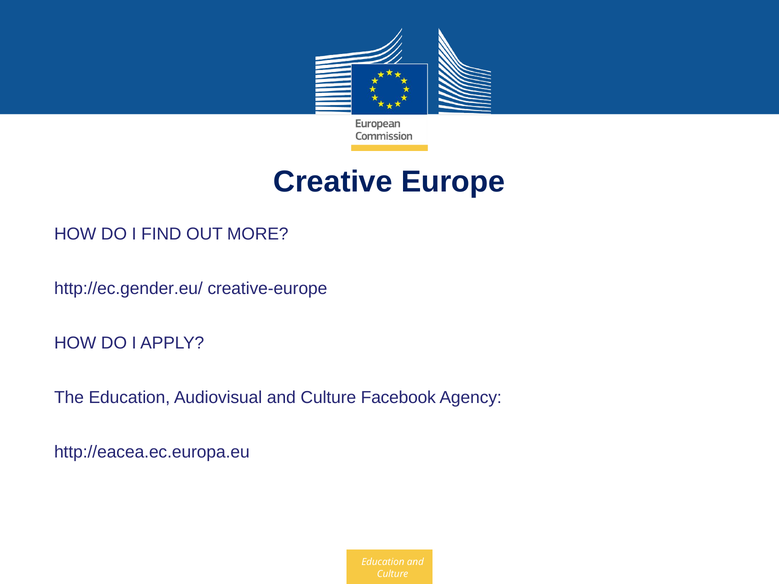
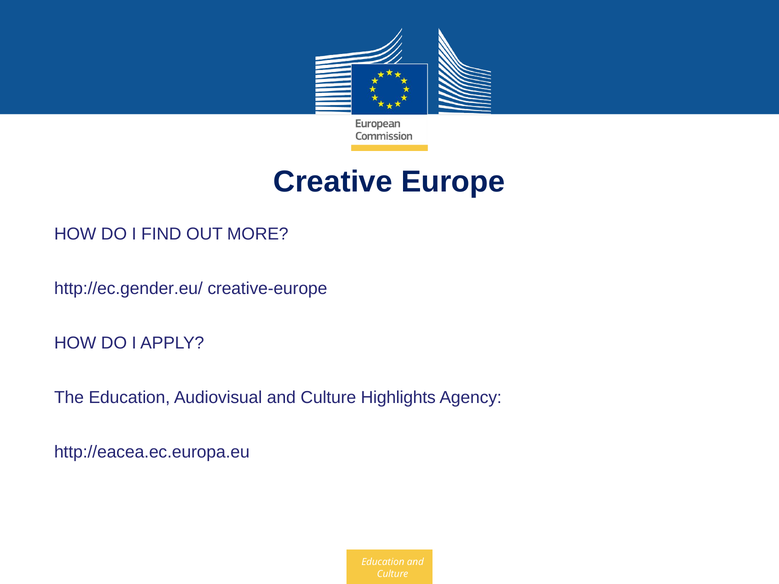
Facebook: Facebook -> Highlights (398, 398)
